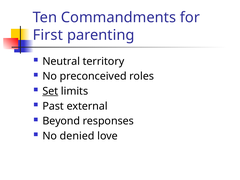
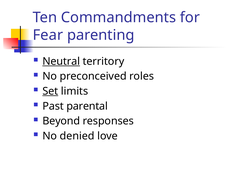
First: First -> Fear (48, 35)
Neutral underline: none -> present (61, 61)
external: external -> parental (87, 106)
